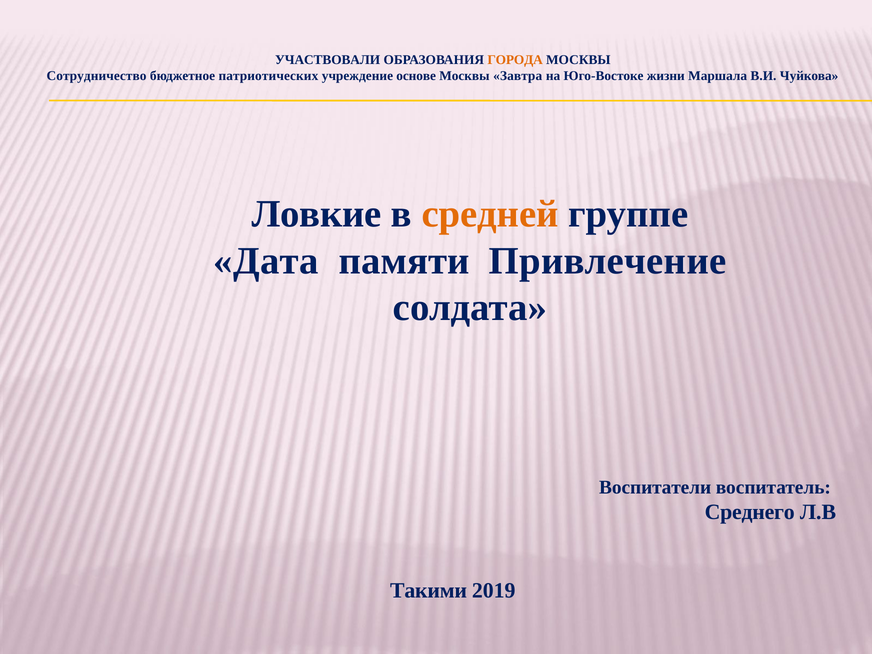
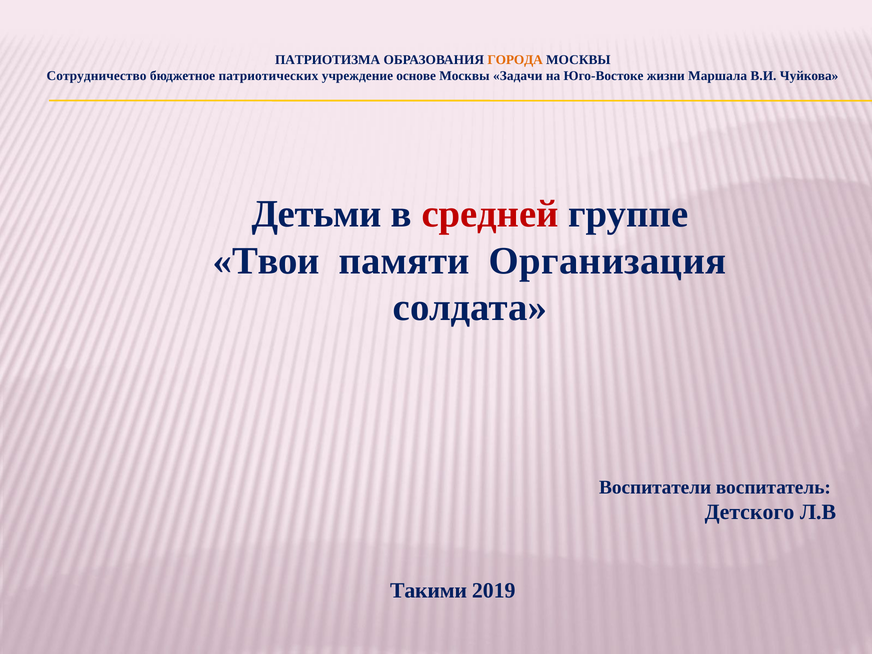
УЧАСТВОВАЛИ: УЧАСТВОВАЛИ -> ПАТРИОТИЗМА (328, 60)
Завтра: Завтра -> Задачи (518, 76)
Ловкие: Ловкие -> Детьми (317, 214)
средней colour: orange -> red (490, 214)
Дата: Дата -> Твои (266, 261)
Привлечение: Привлечение -> Организация (608, 261)
Среднего: Среднего -> Детского (750, 512)
